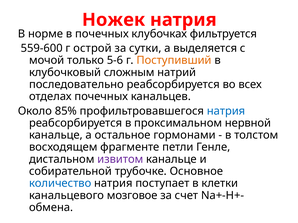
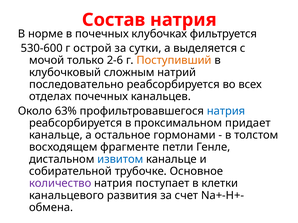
Ножек: Ножек -> Состав (114, 20)
559-600: 559-600 -> 530-600 (42, 48)
5-6: 5-6 -> 2-6 (115, 60)
85%: 85% -> 63% (66, 111)
нервной: нервной -> придает (248, 123)
извитом colour: purple -> blue (120, 160)
количество colour: blue -> purple (60, 184)
мозговое: мозговое -> развития (132, 196)
